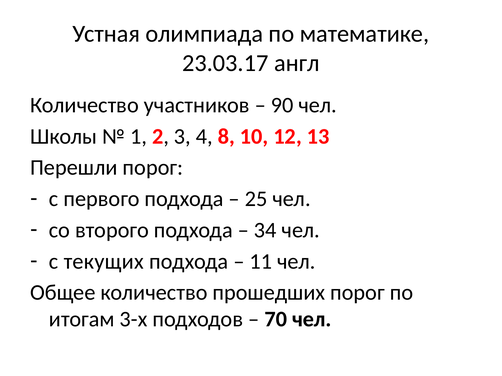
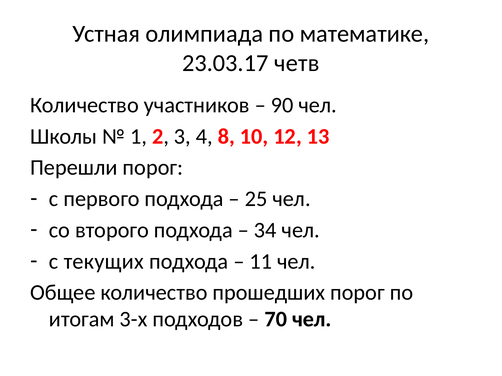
англ: англ -> четв (297, 63)
